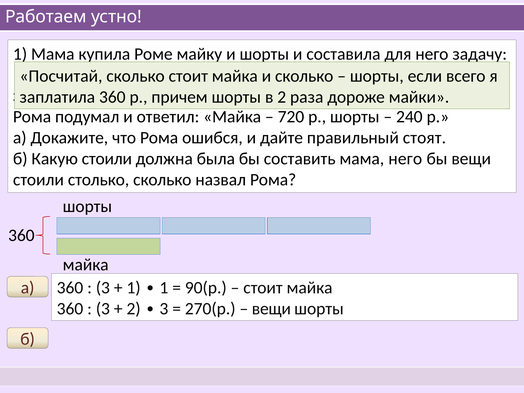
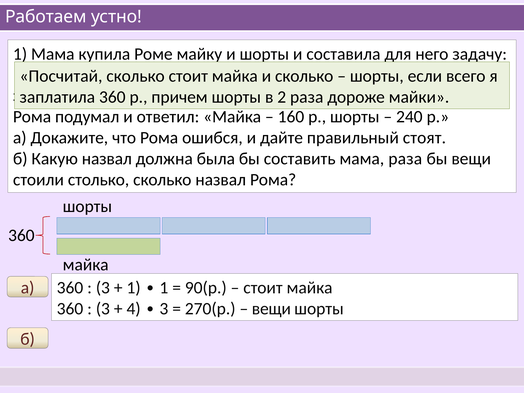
720: 720 -> 160 (291, 117)
Какую стоили: стоили -> назвал (107, 159)
мама него: него -> раза (405, 159)
2: 2 -> 4 (134, 309)
